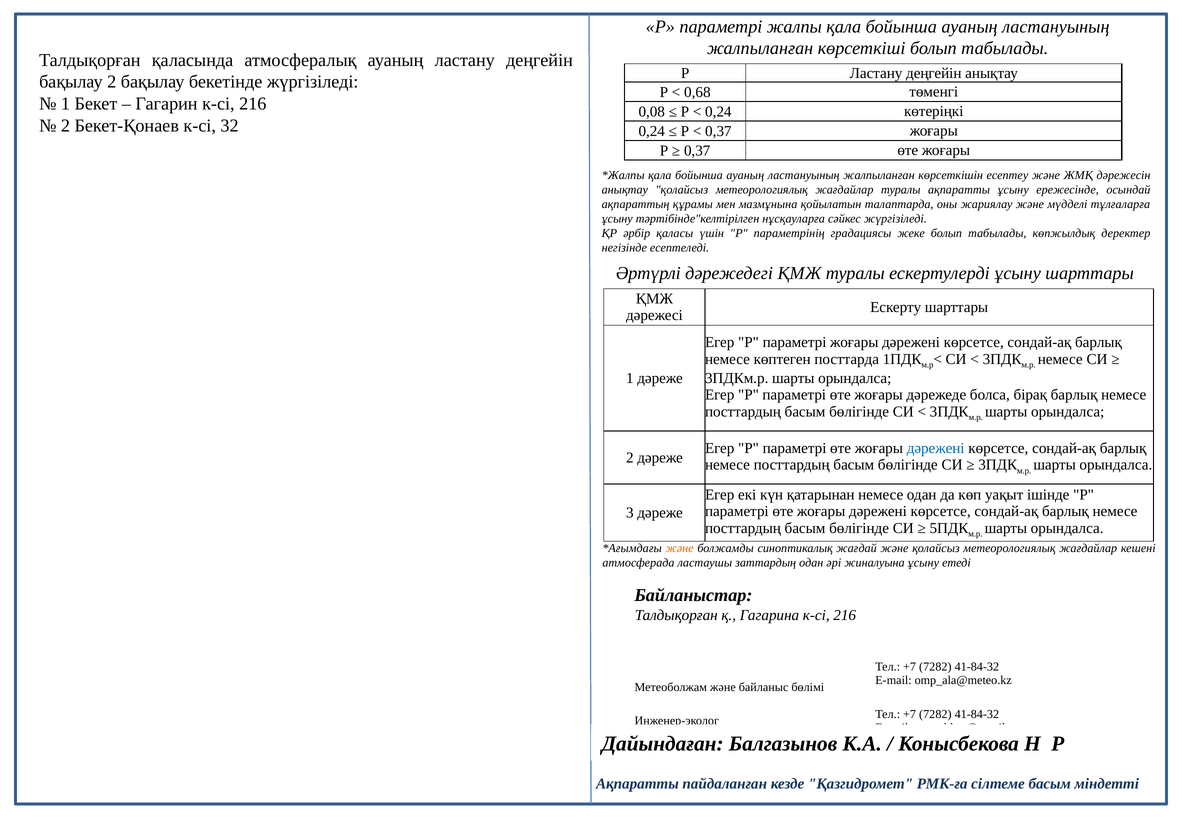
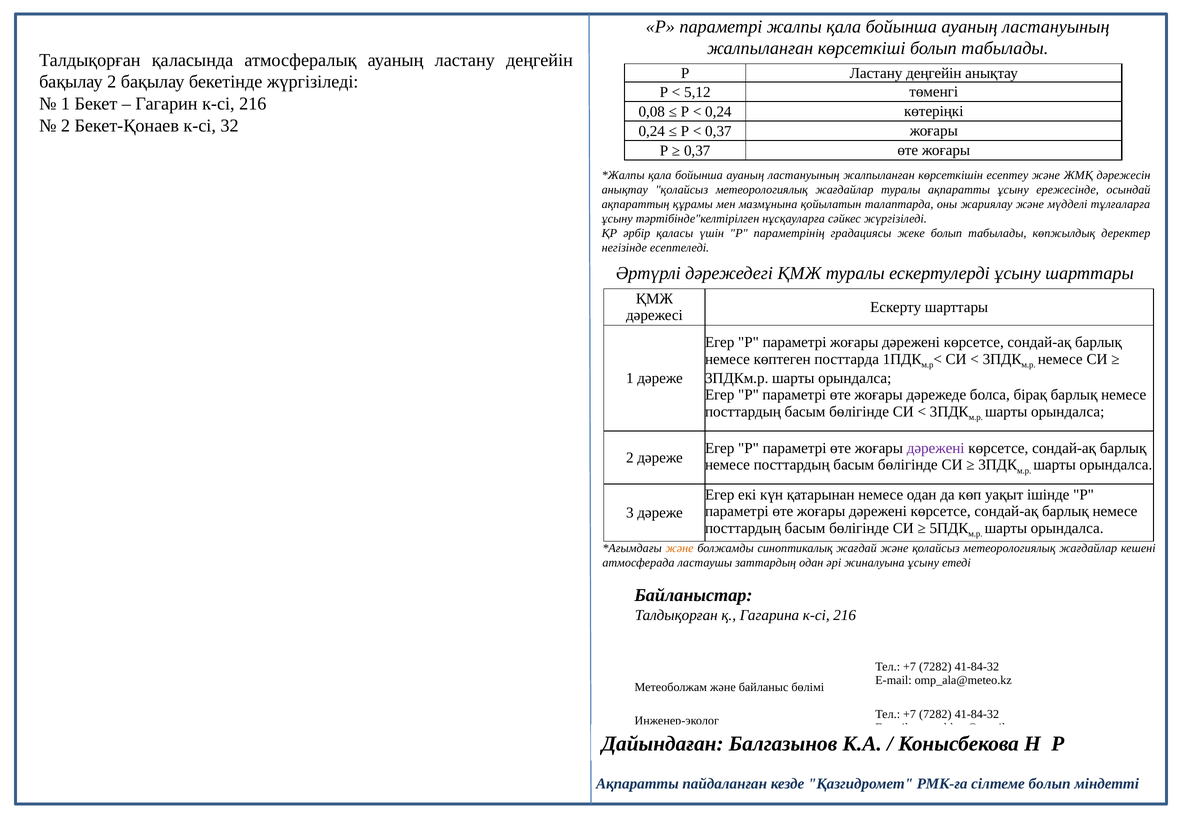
0,68: 0,68 -> 5,12 (697, 93)
дәрежені colour: blue -> purple (936, 448)
сілтеме басым: басым -> болып (1050, 784)
